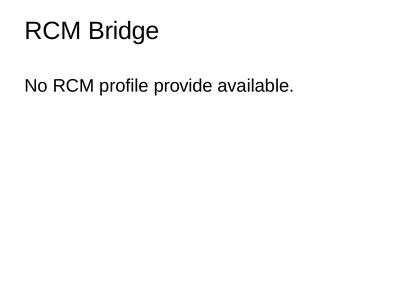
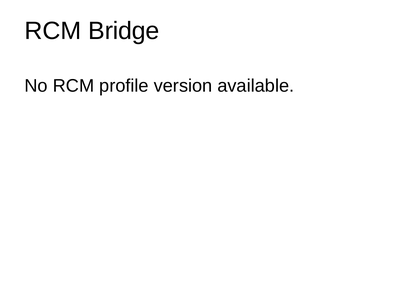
provide: provide -> version (183, 86)
